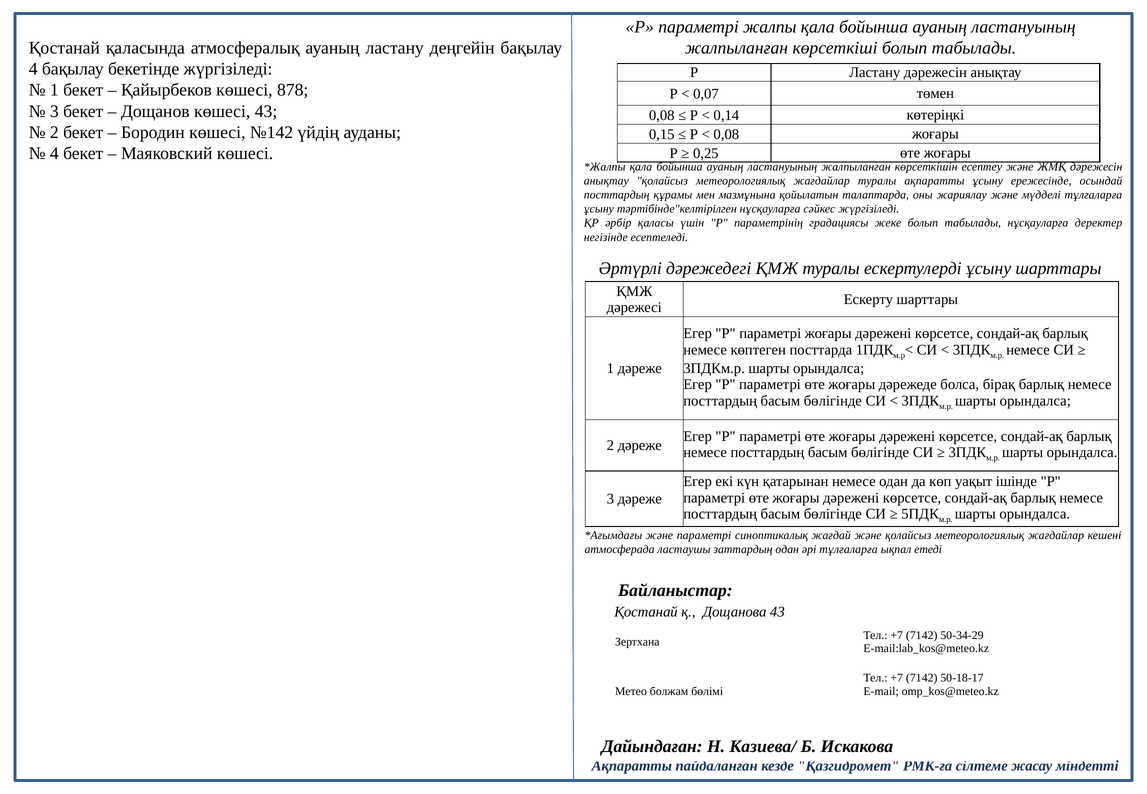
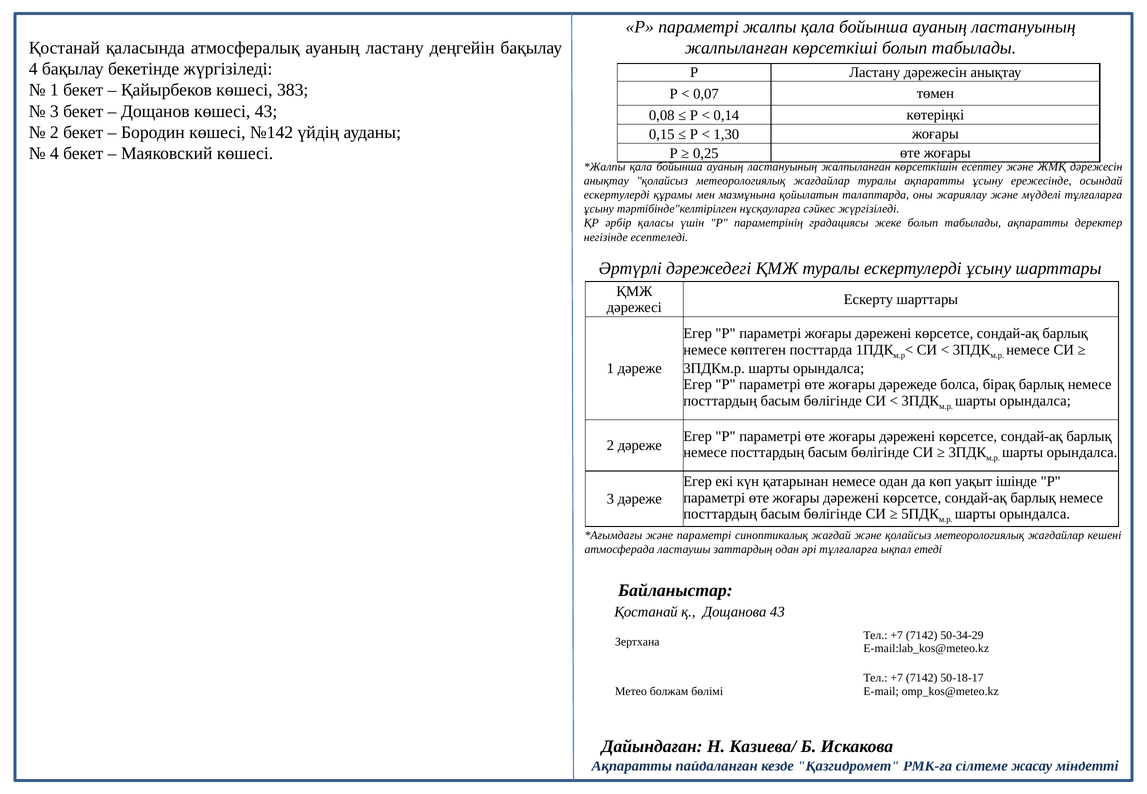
878: 878 -> 383 (293, 90)
0,08: 0,08 -> 1,30 (726, 134)
посттардың: посттардың -> ескертулерді (617, 195)
табылады нұсқауларға: нұсқауларға -> ақпаратты (1038, 223)
